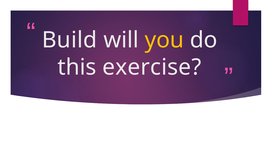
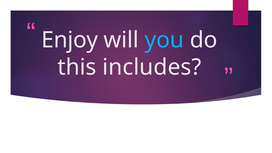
Build: Build -> Enjoy (70, 40)
you colour: yellow -> light blue (164, 40)
exercise: exercise -> includes (152, 67)
